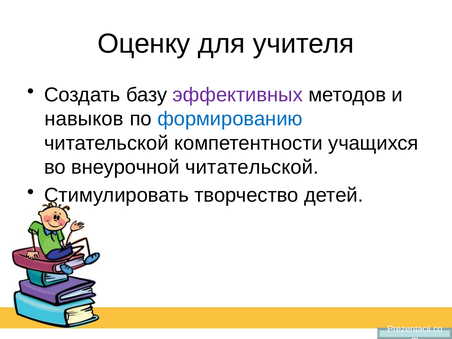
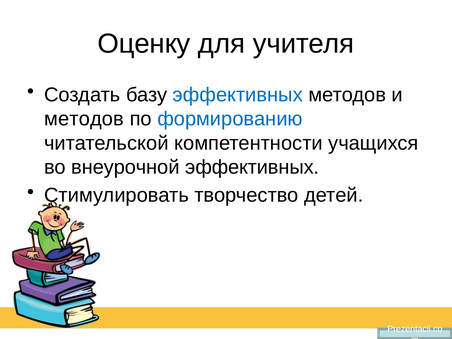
эффективных colour: purple -> blue (238, 95)
навыков: навыков -> методов (84, 119)
внеурочной читательской: читательской -> эффективных (252, 167)
